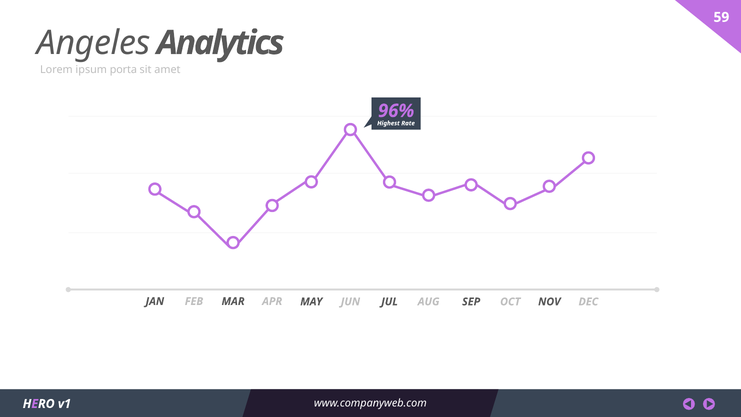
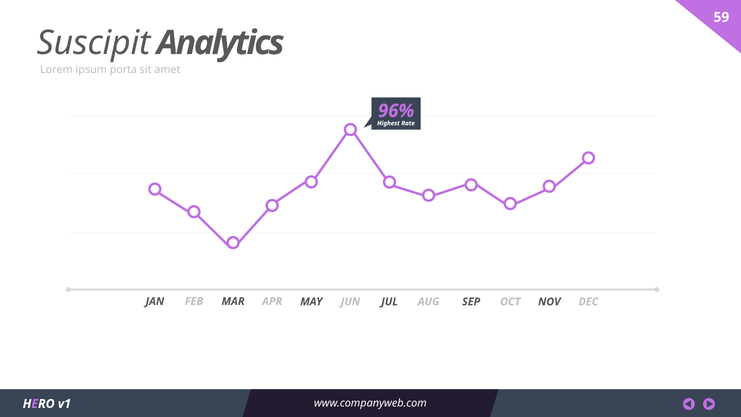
Angeles: Angeles -> Suscipit (94, 43)
